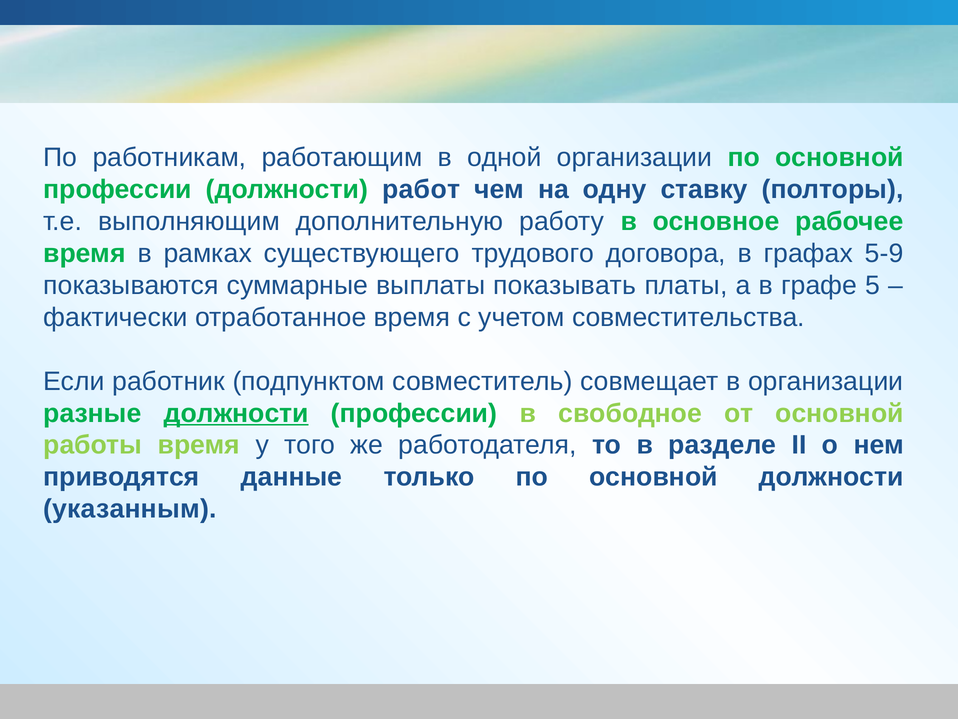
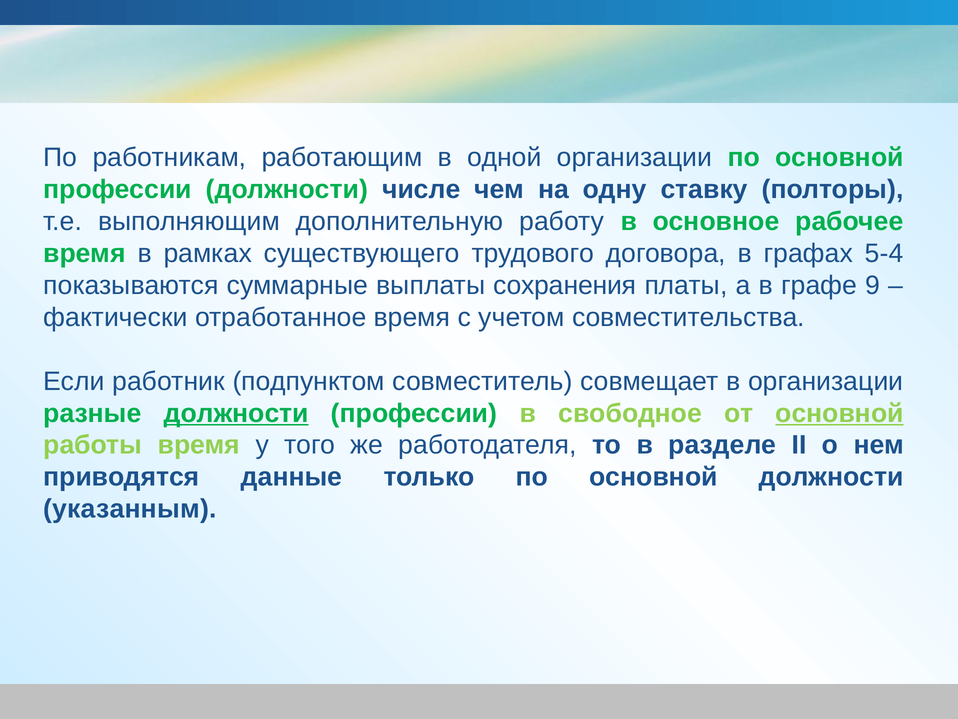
работ: работ -> числе (421, 189)
5-9: 5-9 -> 5-4 (884, 253)
показывать: показывать -> сохранения (565, 285)
5: 5 -> 9 (873, 285)
основной underline: none -> present (839, 413)
